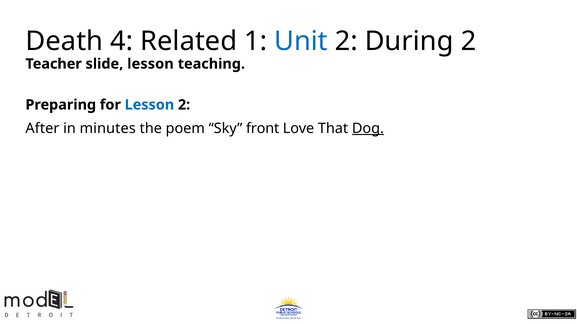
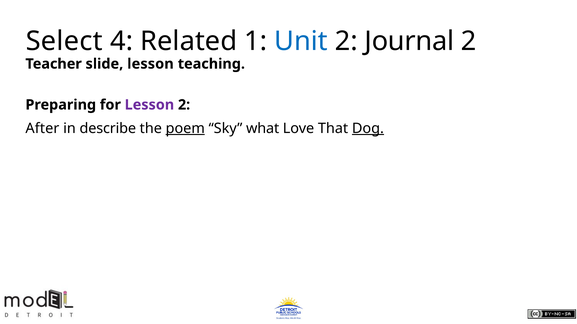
Death: Death -> Select (64, 41)
During: During -> Journal (409, 41)
Lesson colour: blue -> purple (149, 105)
minutes: minutes -> describe (108, 129)
poem underline: none -> present (185, 129)
front: front -> what (263, 129)
